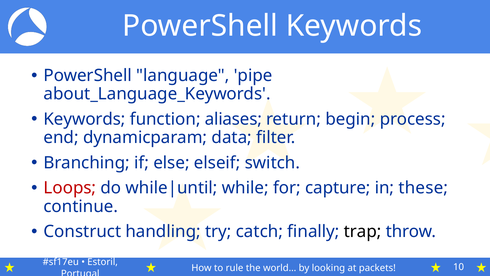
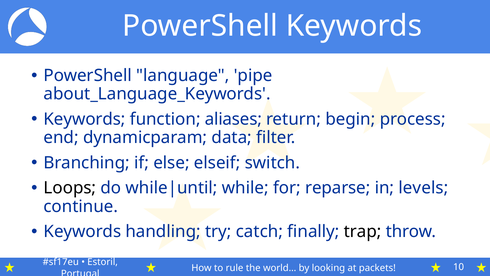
Loops colour: red -> black (70, 188)
capture: capture -> reparse (338, 188)
these: these -> levels (423, 188)
Construct: Construct -> Keywords (82, 231)
